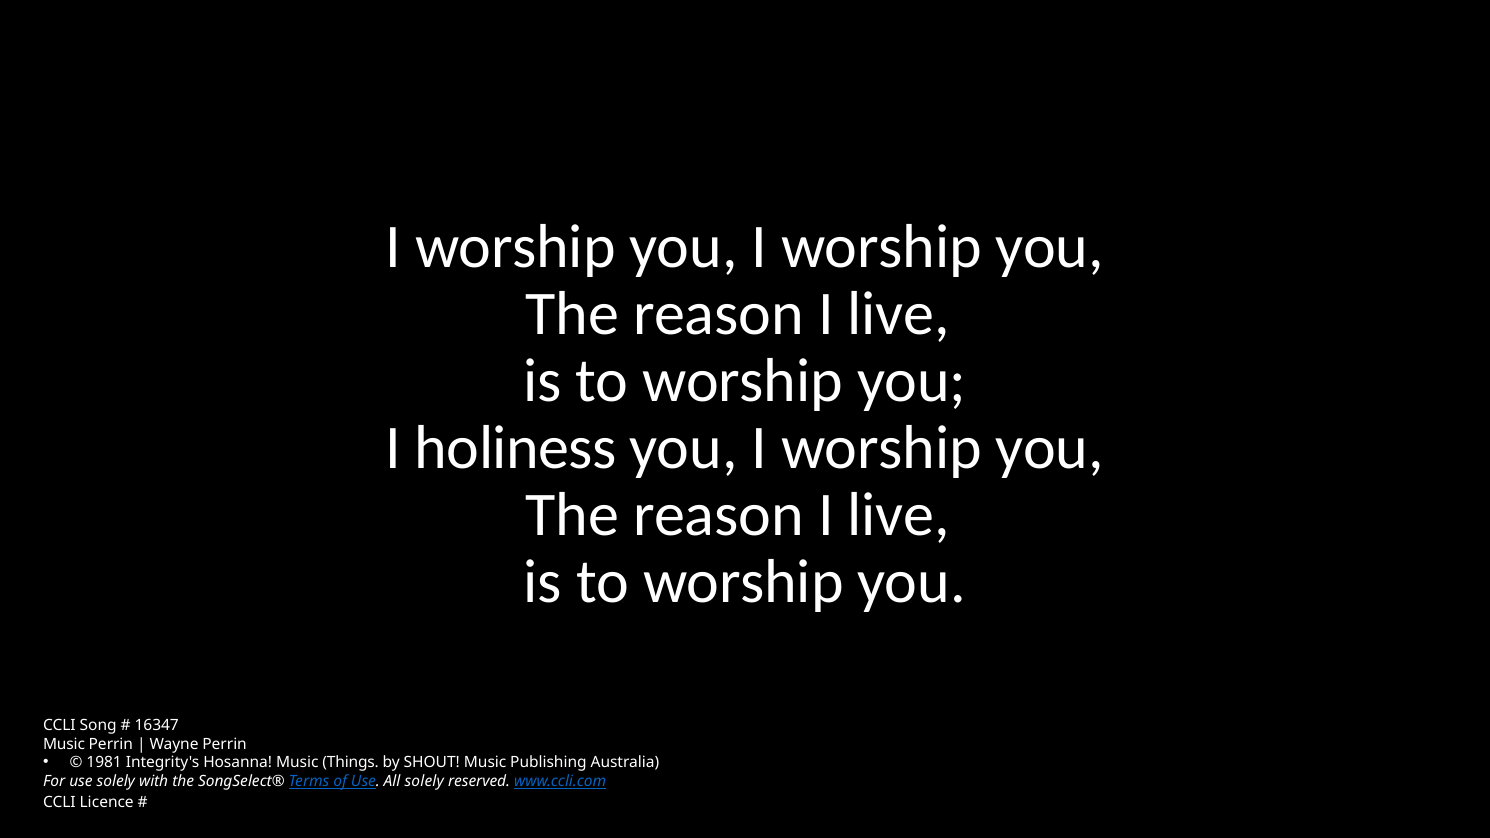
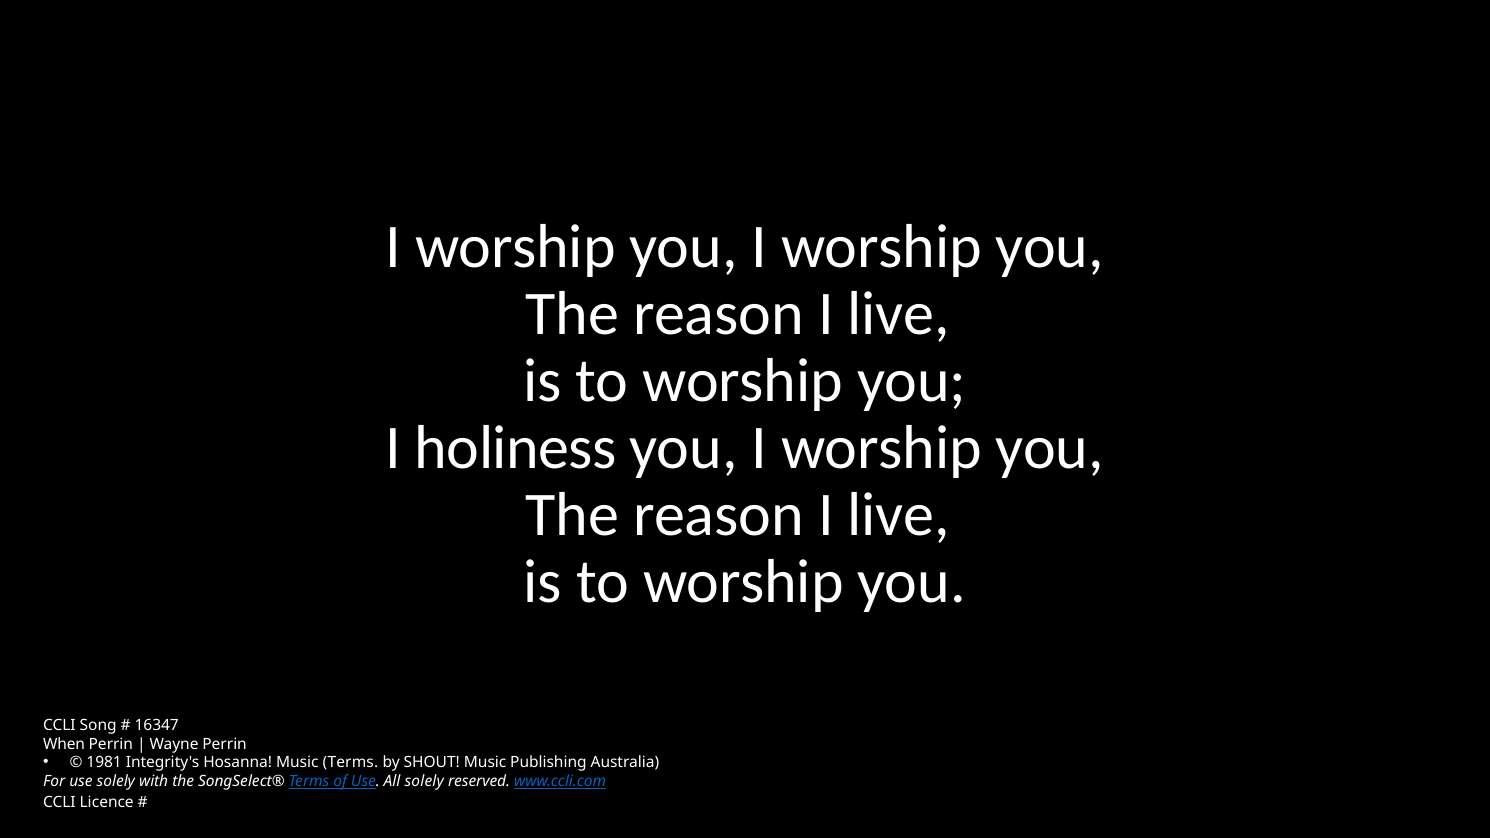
Music: Music -> When (64, 744)
Music Things: Things -> Terms (350, 763)
